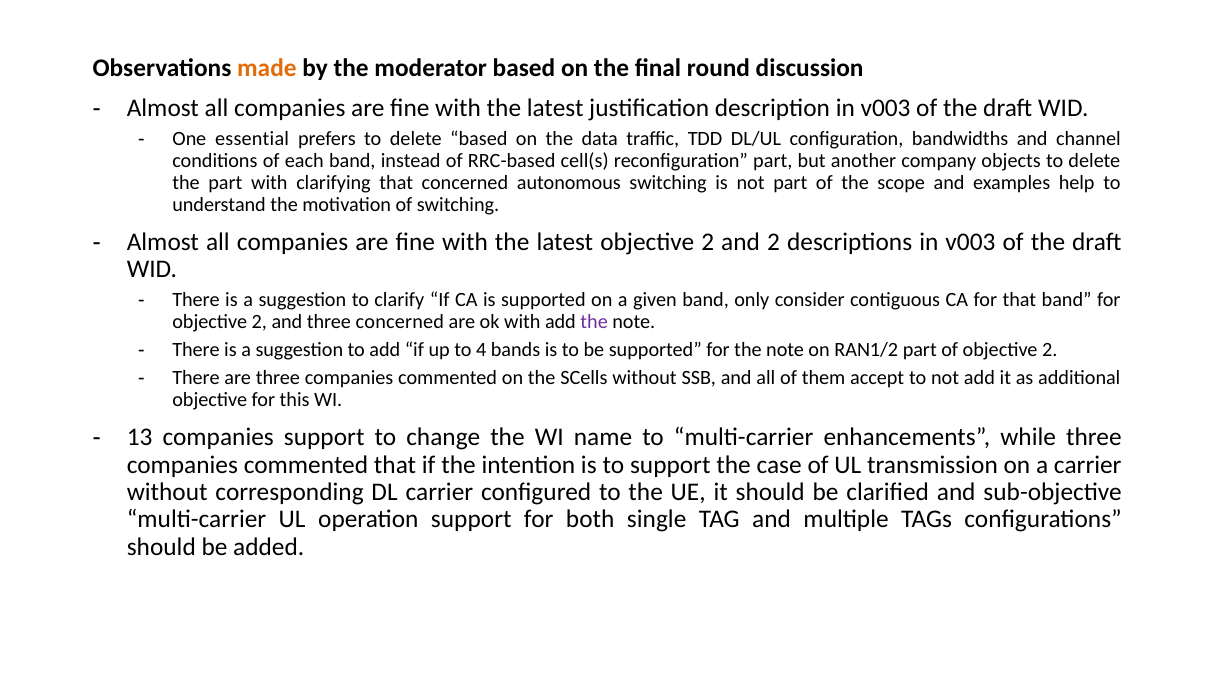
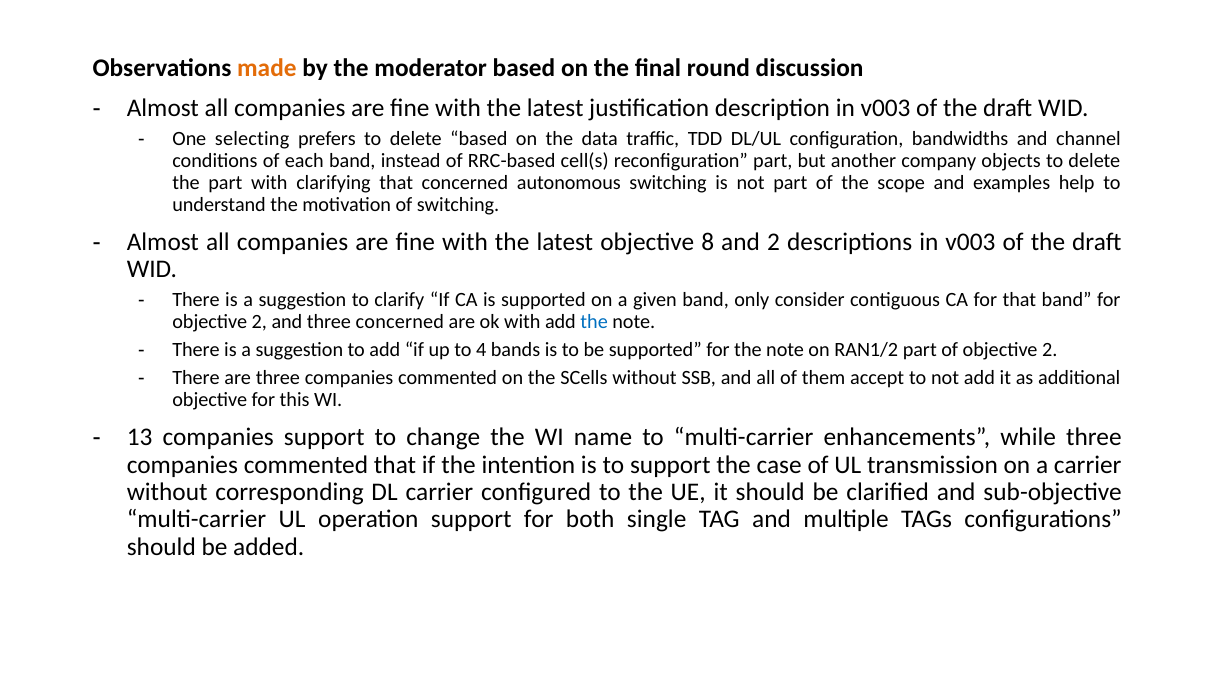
essential: essential -> selecting (252, 139)
latest objective 2: 2 -> 8 (708, 242)
the colour: purple -> blue (594, 322)
